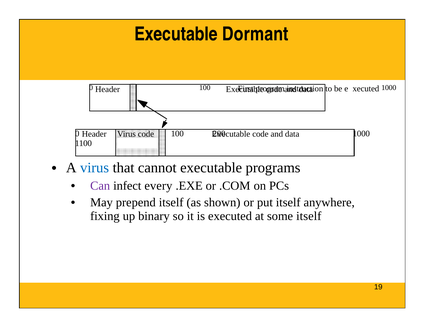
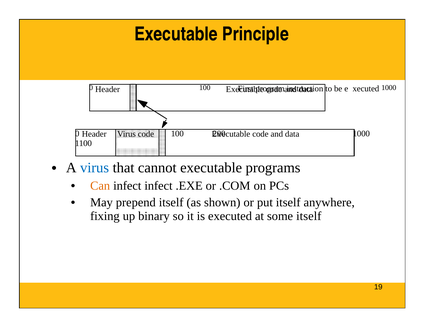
Dormant: Dormant -> Principle (256, 34)
Can colour: purple -> orange (100, 186)
infect every: every -> infect (158, 186)
